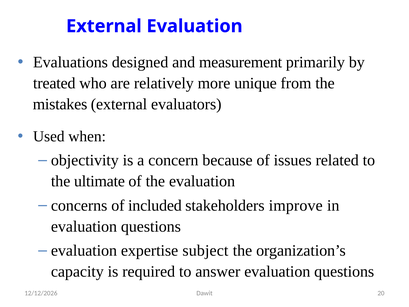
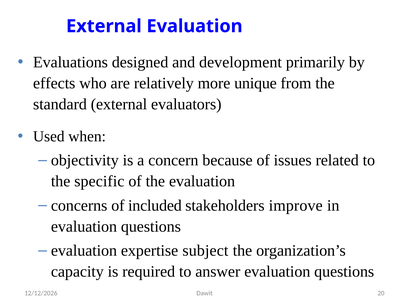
measurement: measurement -> development (240, 62)
treated: treated -> effects (54, 83)
mistakes: mistakes -> standard (60, 104)
ultimate: ultimate -> specific (99, 181)
